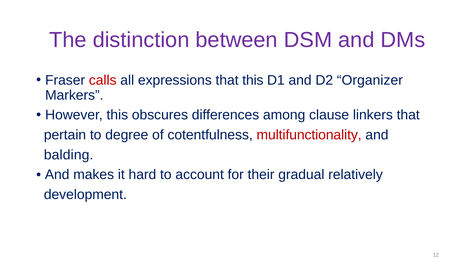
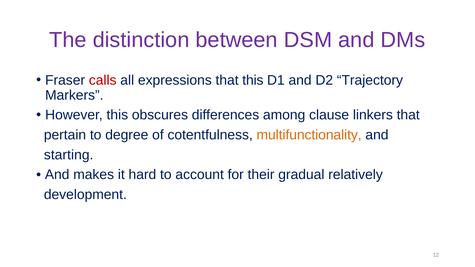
Organizer: Organizer -> Trajectory (370, 80)
multifunctionality colour: red -> orange (309, 135)
balding: balding -> starting (69, 155)
